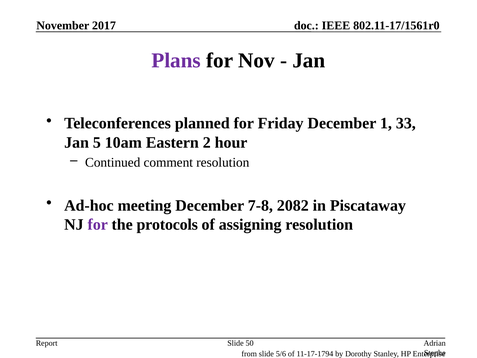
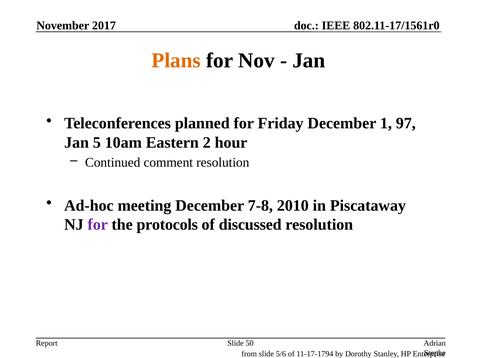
Plans colour: purple -> orange (176, 60)
33: 33 -> 97 (406, 123)
2082: 2082 -> 2010 (293, 205)
assigning: assigning -> discussed (250, 224)
